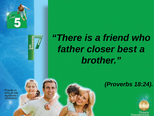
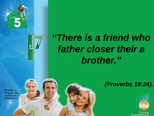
best: best -> their (127, 49)
